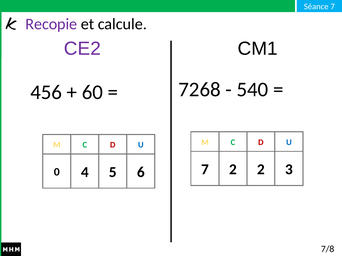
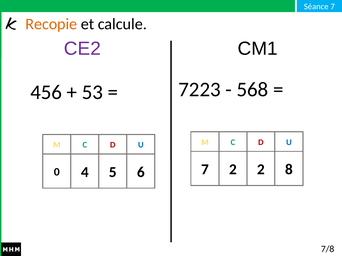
Recopie colour: purple -> orange (51, 24)
7268: 7268 -> 7223 (200, 90)
540: 540 -> 568 (252, 90)
60: 60 -> 53 (92, 92)
3: 3 -> 8 (289, 170)
